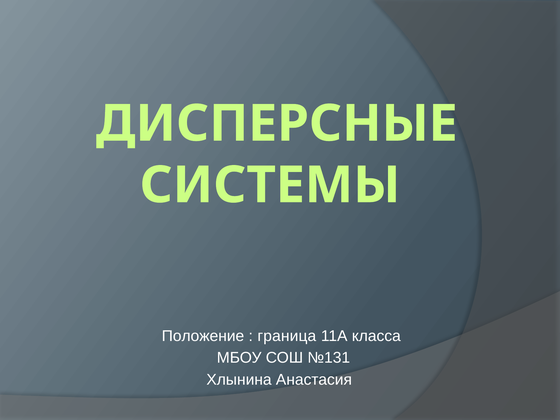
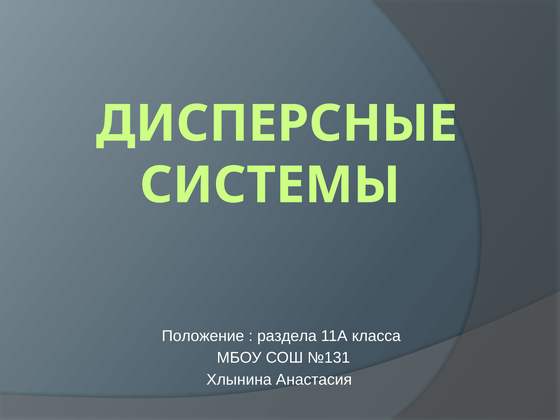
граница: граница -> раздела (287, 336)
